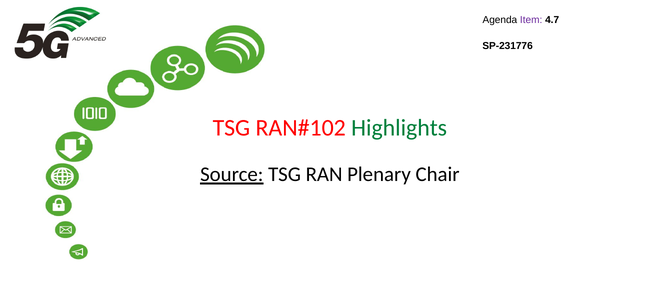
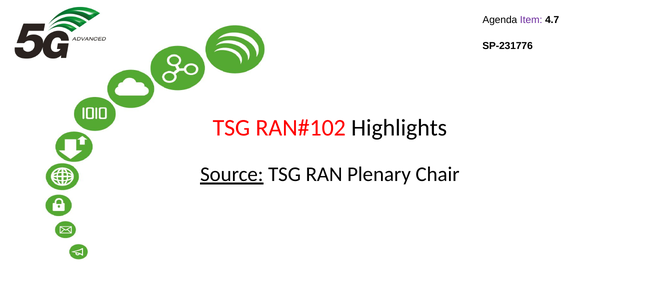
Highlights colour: green -> black (399, 128)
